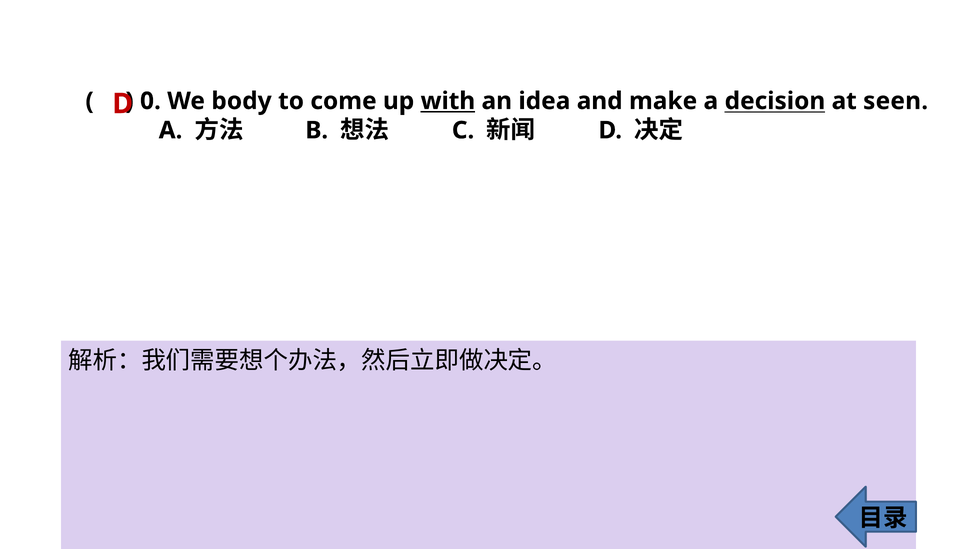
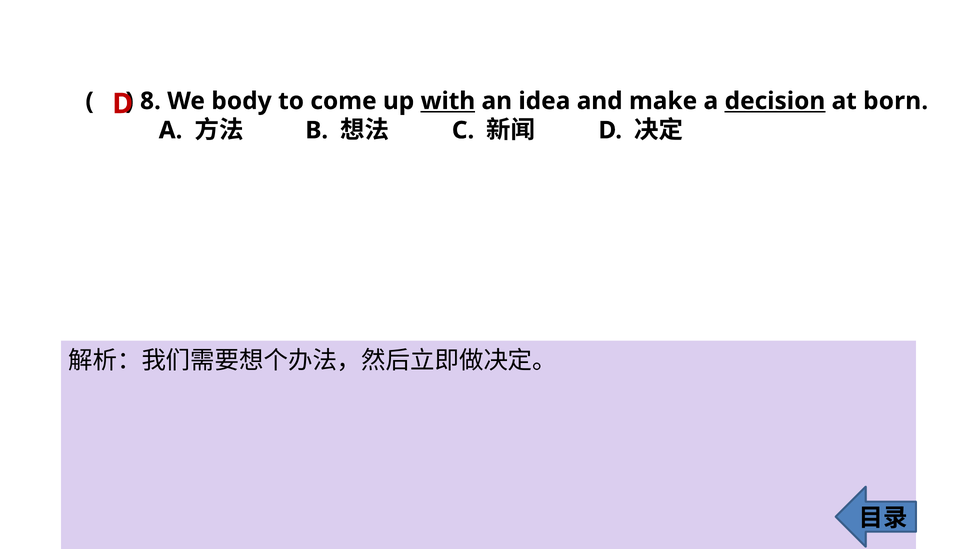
0: 0 -> 8 (150, 101)
decision underline: none -> present (775, 101)
seen: seen -> born (896, 101)
